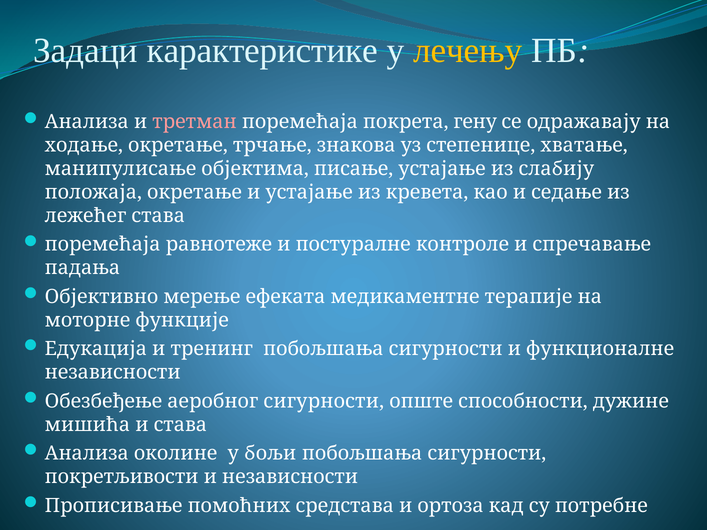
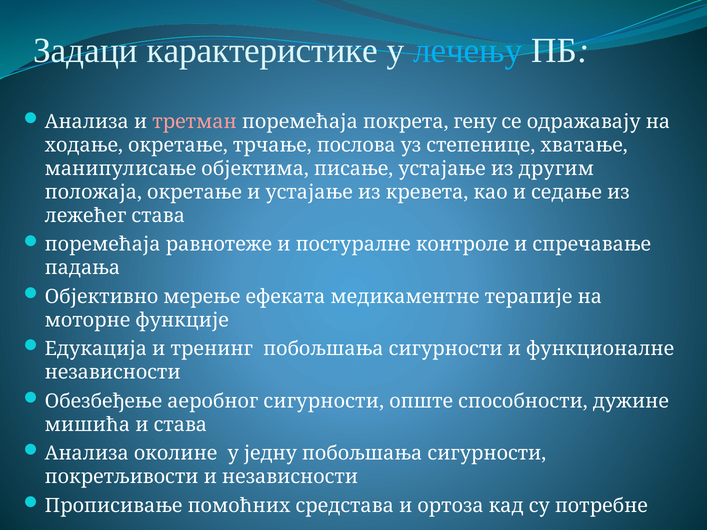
лечењу colour: yellow -> light blue (468, 51)
знакова: знакова -> послова (356, 145)
слабију: слабију -> другим (556, 169)
бољи: бољи -> једну (270, 454)
